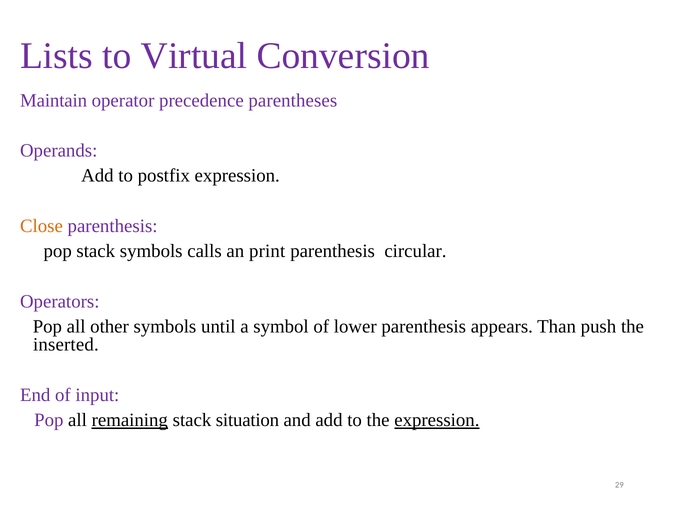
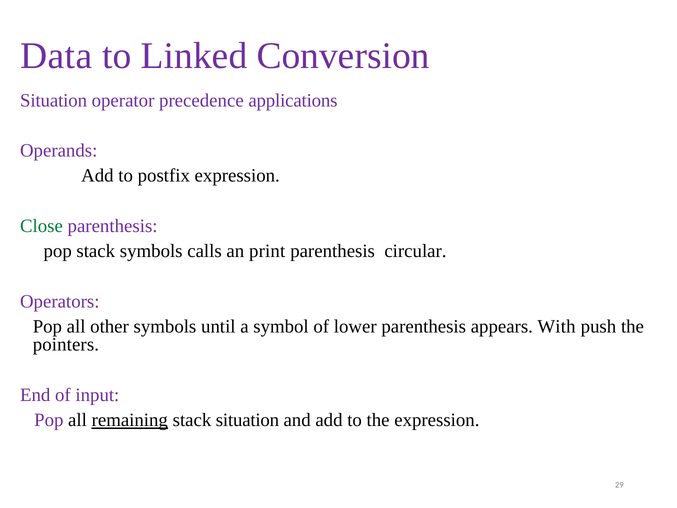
Lists: Lists -> Data (56, 56)
Virtual: Virtual -> Linked (194, 56)
Maintain: Maintain -> Situation (54, 100)
parentheses: parentheses -> applications (293, 100)
Close colour: orange -> green (41, 226)
Than: Than -> With (557, 326)
inserted: inserted -> pointers (66, 345)
expression underline: present -> none (437, 420)
